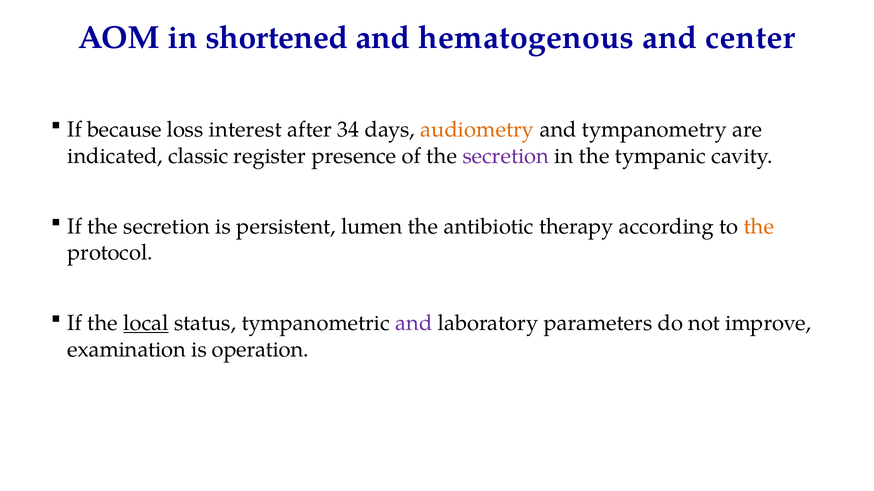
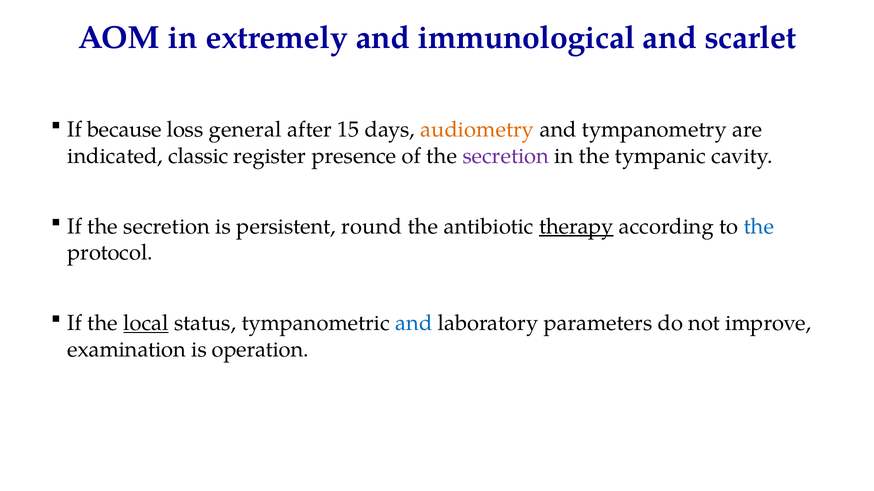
shortened: shortened -> extremely (277, 38)
hematogenous: hematogenous -> immunological (527, 38)
center: center -> scarlet (751, 38)
interest: interest -> general (245, 130)
34: 34 -> 15 (348, 130)
lumen: lumen -> round (372, 227)
therapy underline: none -> present (576, 227)
the colour: orange -> blue (759, 227)
and colour: purple -> blue (414, 324)
